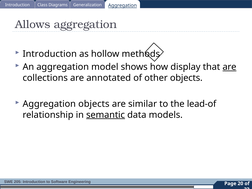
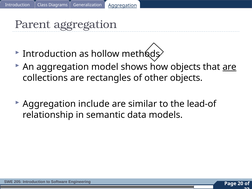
Allows: Allows -> Parent (33, 24)
how display: display -> objects (186, 67)
annotated: annotated -> rectangles (109, 78)
Aggregation objects: objects -> include (94, 104)
semantic underline: present -> none (106, 115)
